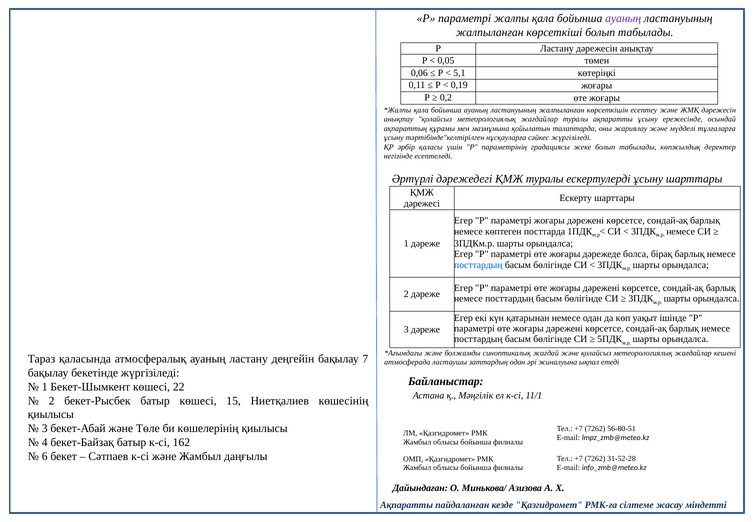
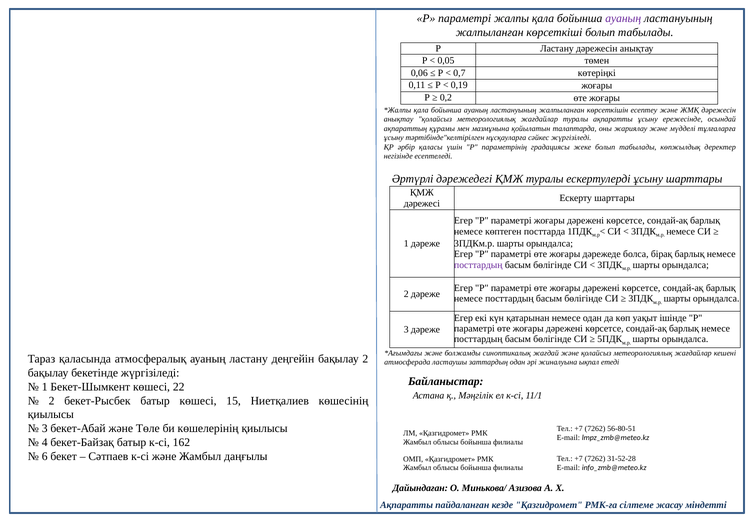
5,1: 5,1 -> 0,7 (459, 73)
посттардың colour: blue -> purple (478, 265)
бақылау 7: 7 -> 2 (365, 359)
